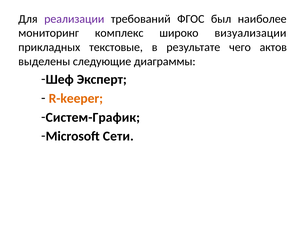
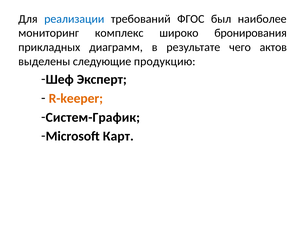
реализации colour: purple -> blue (74, 19)
визуализации: визуализации -> бронирования (251, 33)
текстовые: текстовые -> диаграмм (116, 47)
диаграммы: диаграммы -> продукцию (165, 62)
Сети: Сети -> Карт (118, 137)
